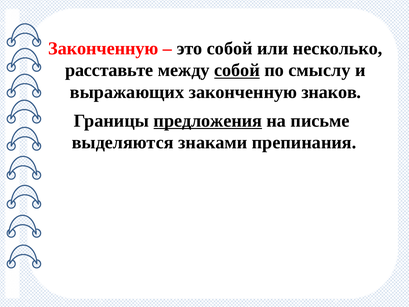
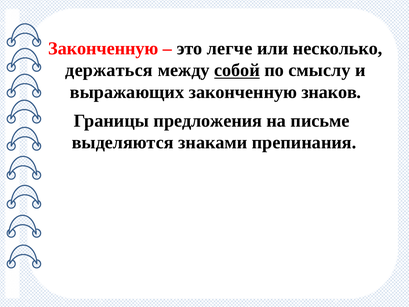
это собой: собой -> легче (230, 48)
расставьте: расставьте -> держаться (109, 70)
предложения underline: present -> none (208, 121)
